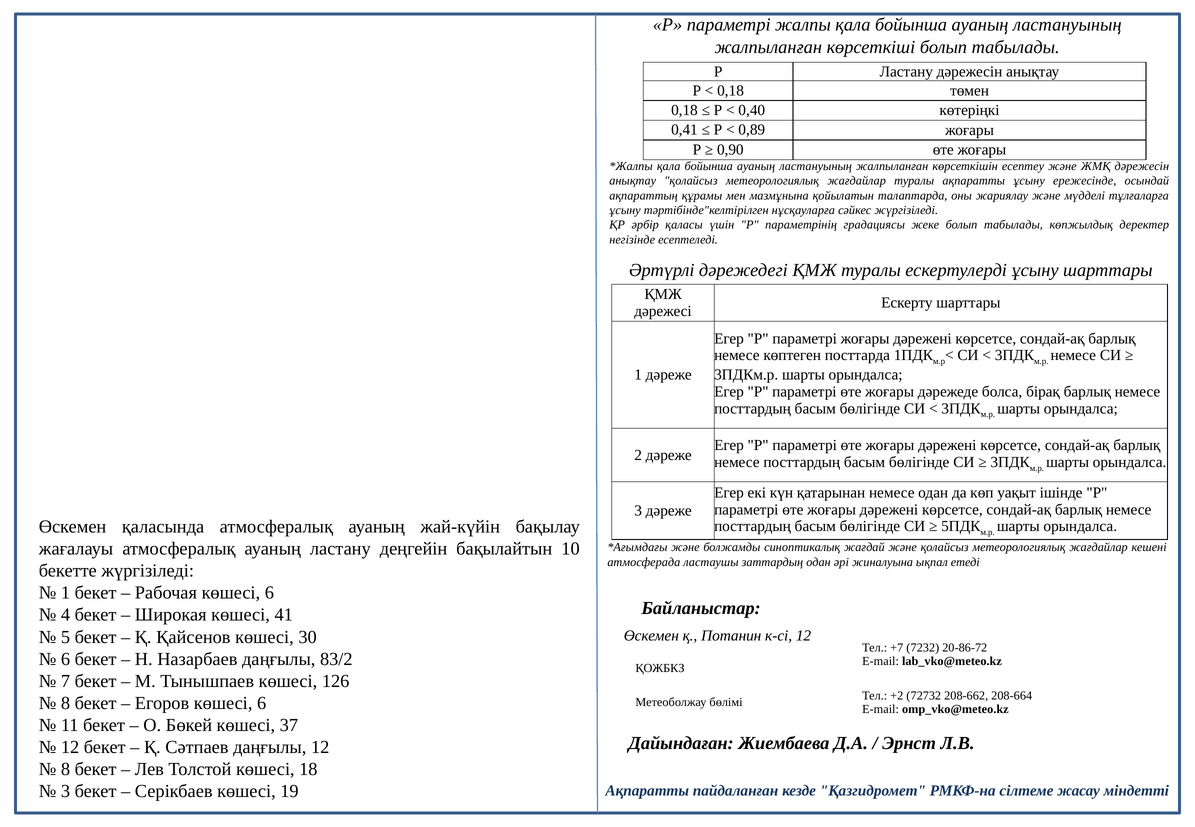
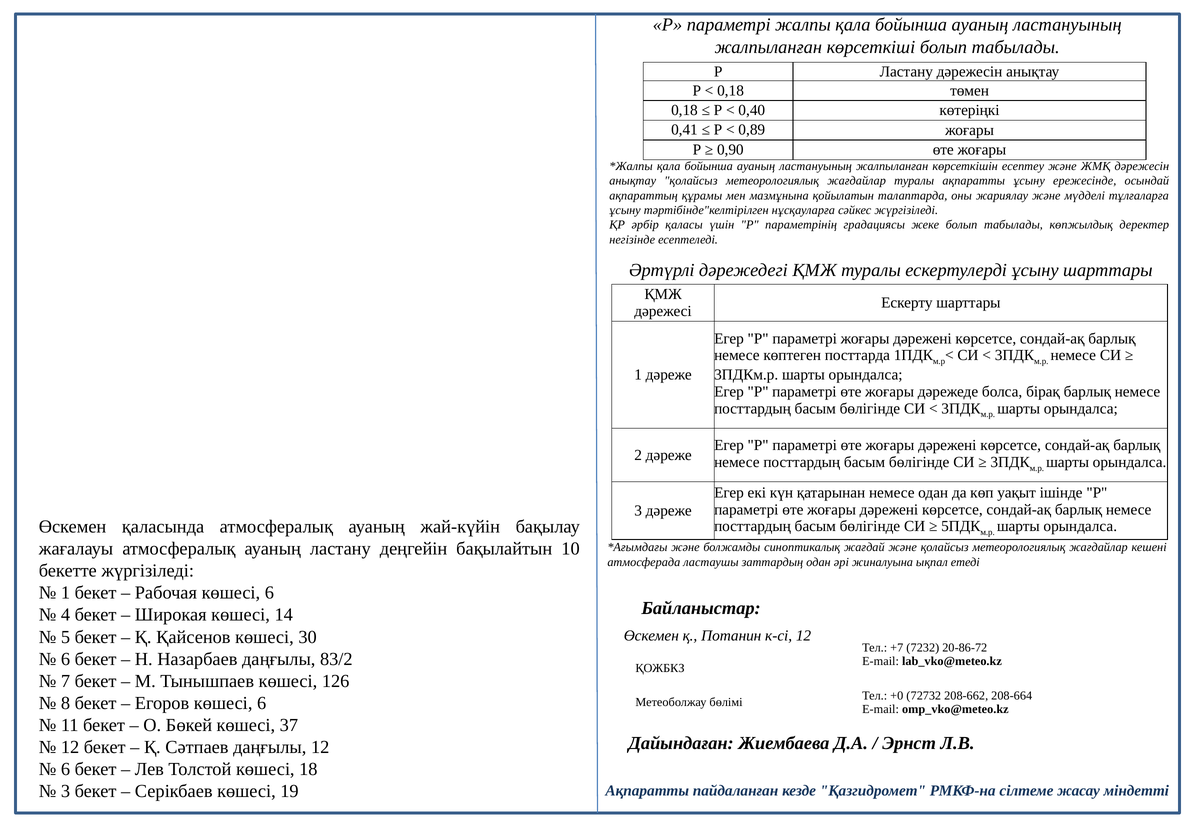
41: 41 -> 14 (284, 615)
+2: +2 -> +0 (897, 696)
8: 8 -> 6 (65, 770)
